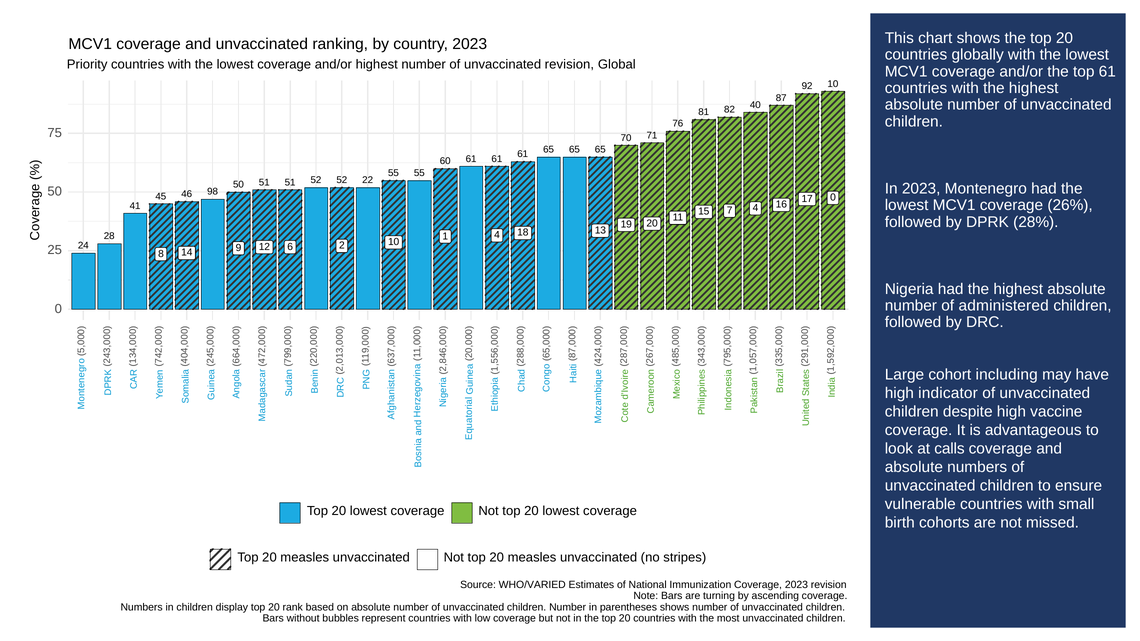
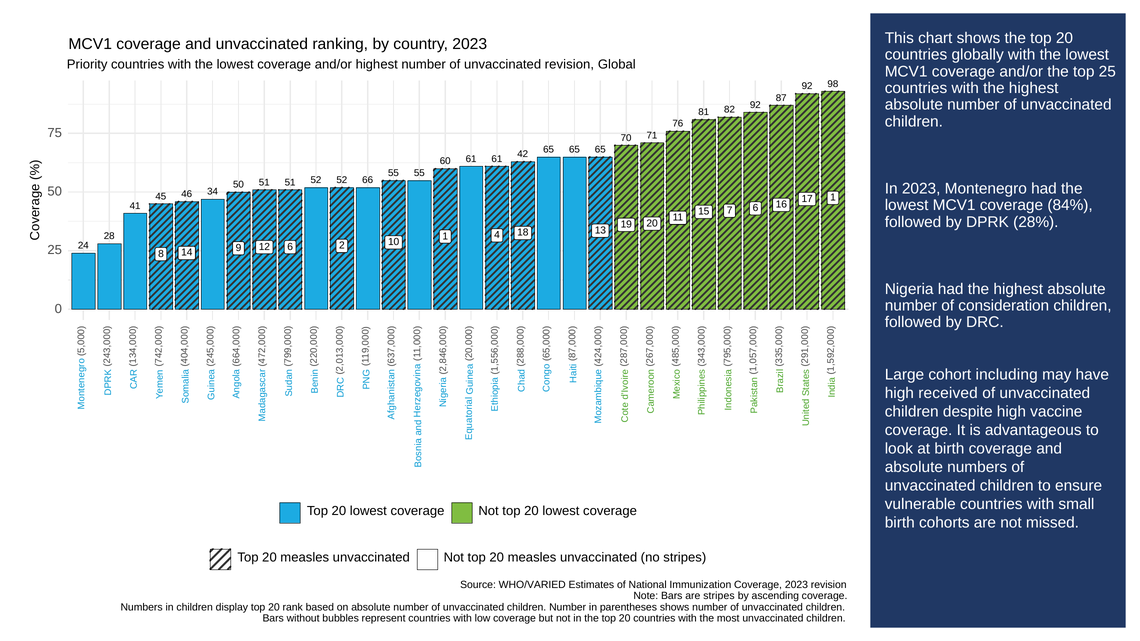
top 61: 61 -> 25 (1107, 72)
92 10: 10 -> 98 (833, 84)
82 40: 40 -> 92 (755, 105)
61: 61 -> 42 (523, 154)
22: 22 -> 66 (368, 180)
98: 98 -> 34 (213, 192)
17 0: 0 -> 1 (833, 198)
26%: 26% -> 84% (1070, 205)
15 7 4: 4 -> 6 (755, 208)
administered: administered -> consideration (1004, 306)
indicator: indicator -> received (948, 393)
at calls: calls -> birth (949, 449)
are turning: turning -> stripes (719, 596)
